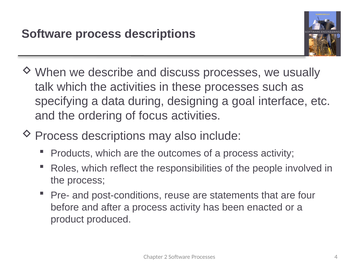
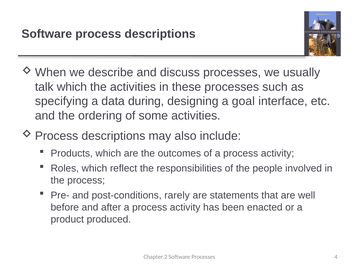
focus: focus -> some (153, 116)
reuse: reuse -> rarely (177, 195)
four: four -> well (307, 195)
